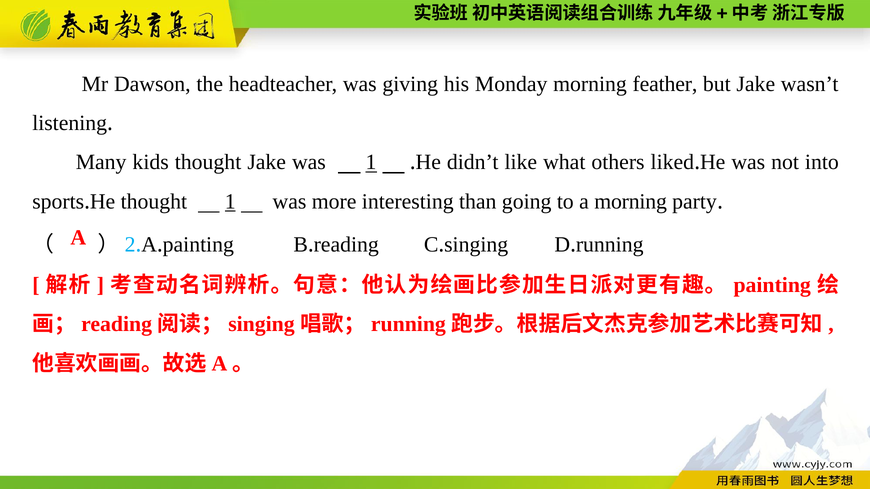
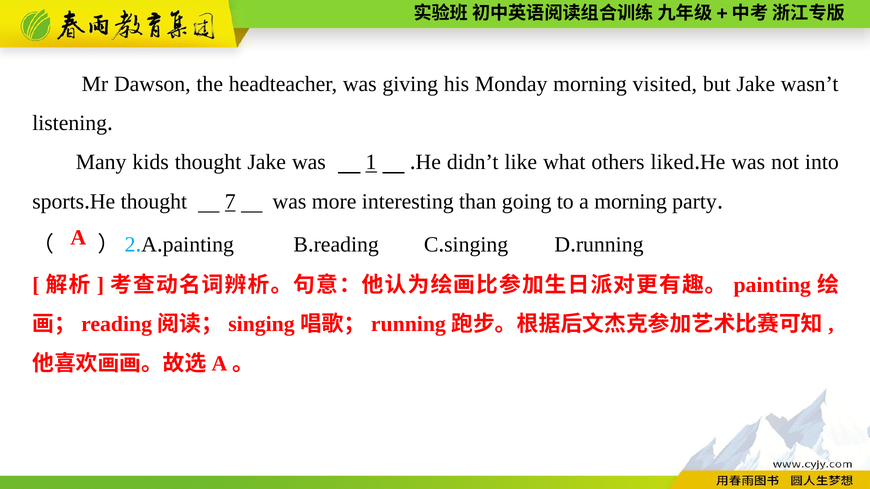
feather: feather -> visited (665, 84)
thought 1: 1 -> 7 (230, 202)
